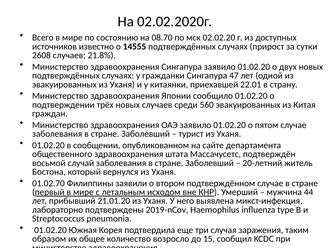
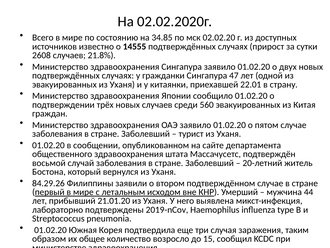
08.70: 08.70 -> 34.85 (162, 38)
01.02.70: 01.02.70 -> 84.29.26 (48, 183)
